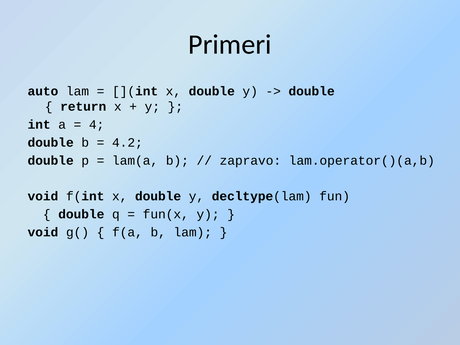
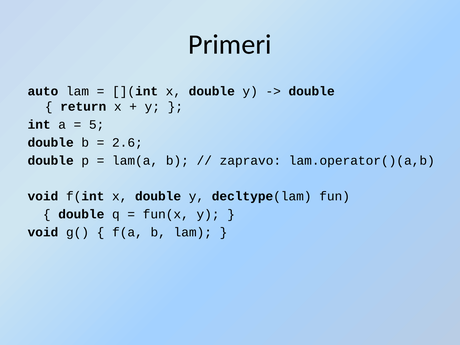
4: 4 -> 5 (97, 125)
4.2: 4.2 -> 2.6 (127, 143)
